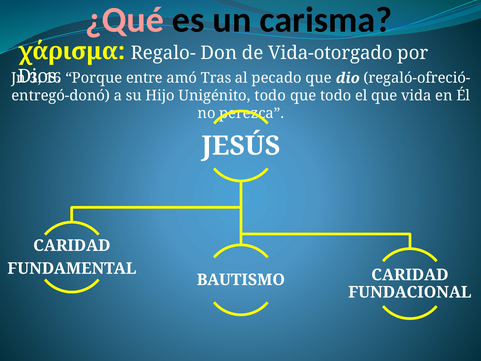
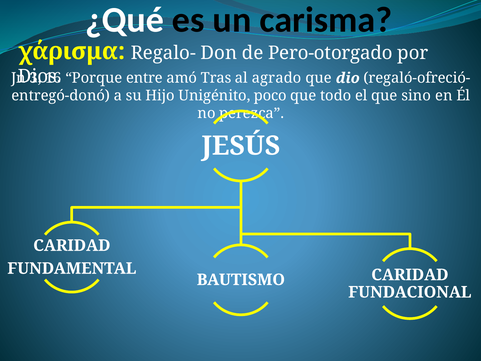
¿Qué colour: pink -> white (124, 20)
Vida-otorgado: Vida-otorgado -> Pero-otorgado (330, 53)
pecado: pecado -> agrado (277, 78)
Unigénito todo: todo -> poco (270, 96)
vida: vida -> sino (416, 96)
